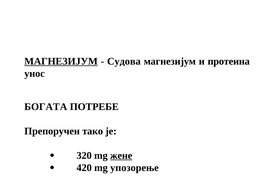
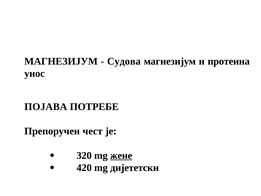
МАГНЕЗИЈУМ underline: present -> none (61, 61)
БОГАТА: БОГАТА -> ПОЈАВА (46, 107)
тако: тако -> чест (93, 131)
упозорење: упозорење -> дијететски (135, 167)
